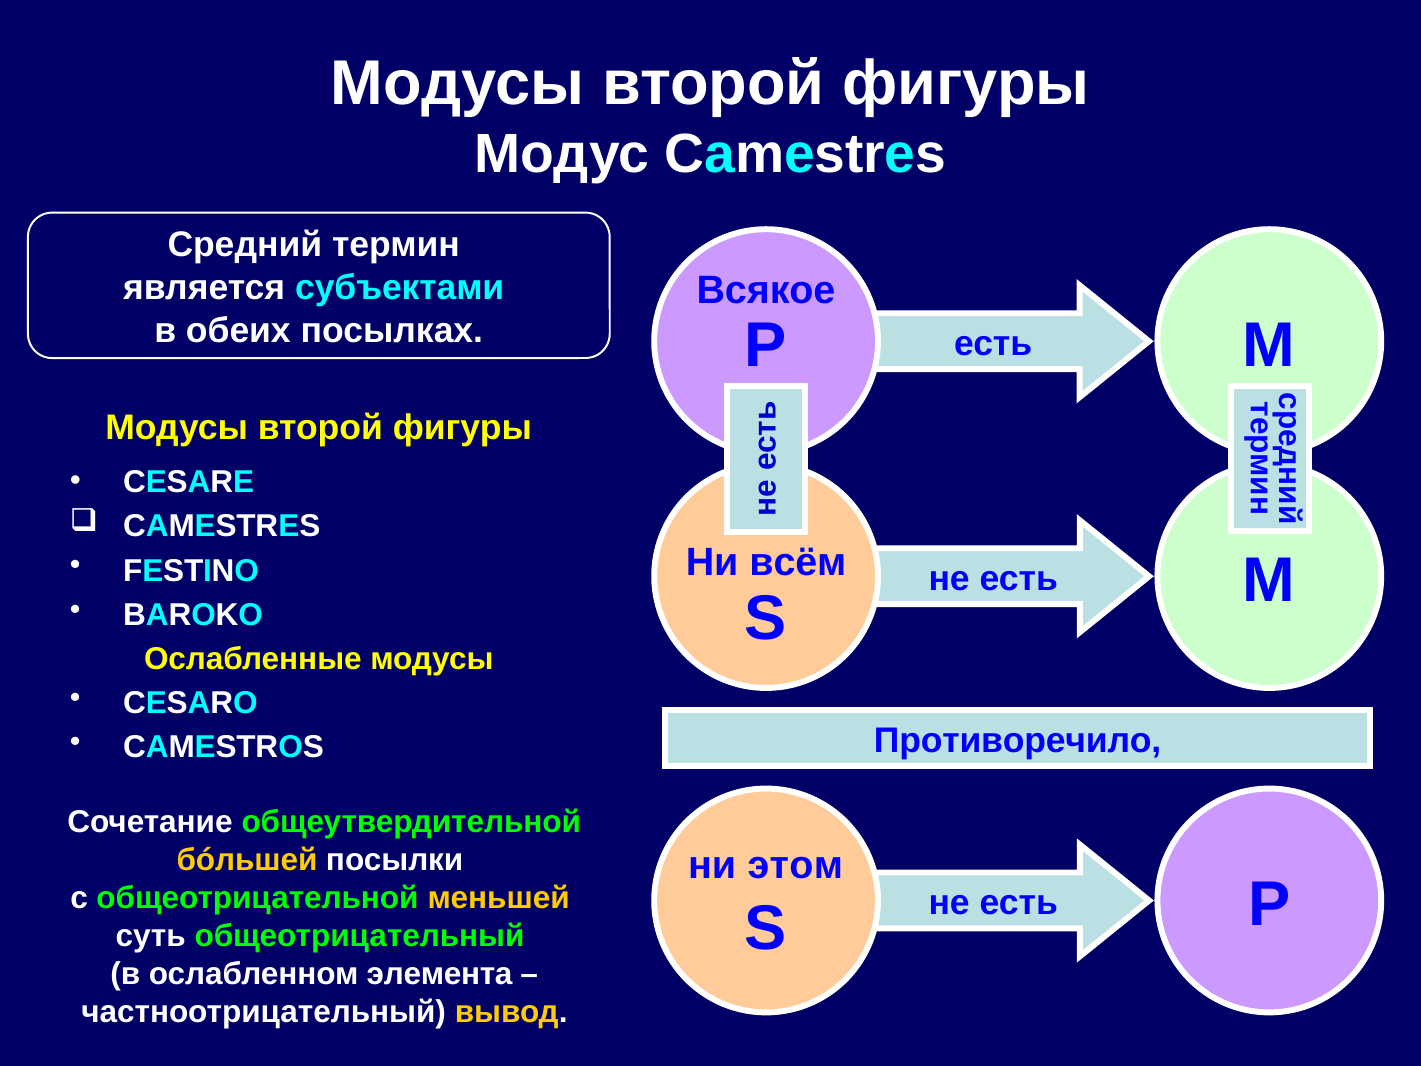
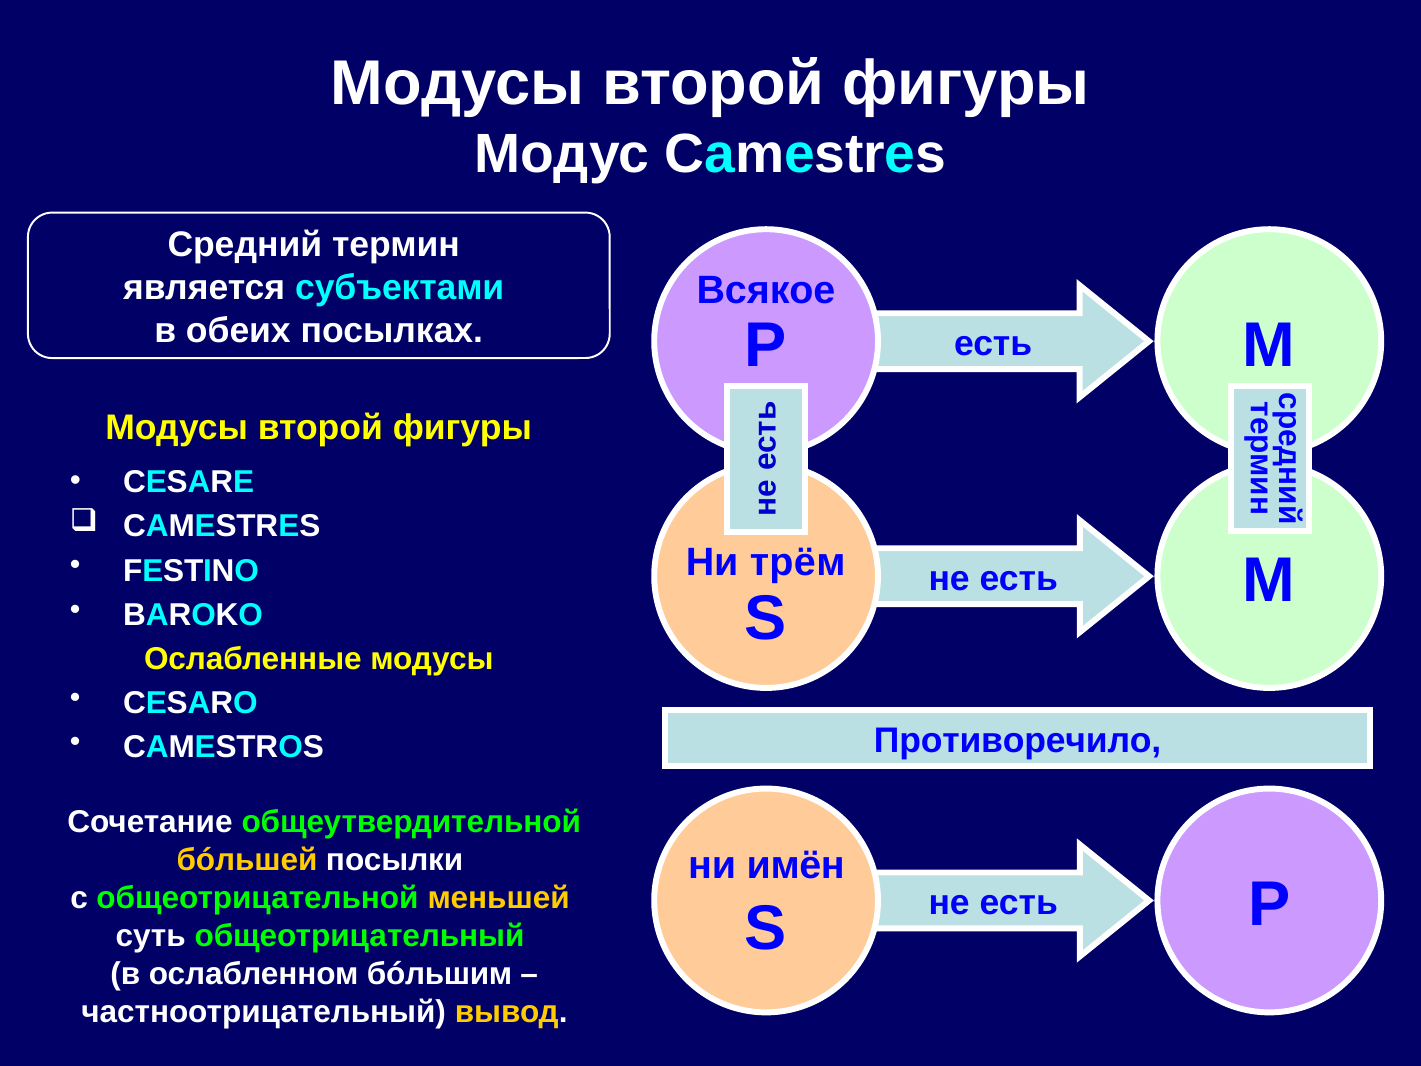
всём: всём -> трём (798, 563)
этом: этом -> имён (796, 865)
элемента: элемента -> бóльшим (440, 973)
